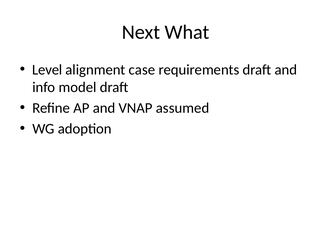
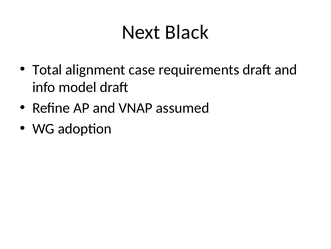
What: What -> Black (187, 32)
Level: Level -> Total (47, 69)
